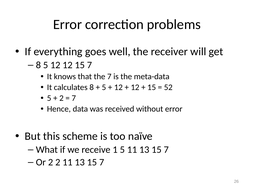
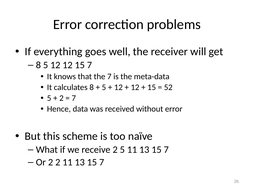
receive 1: 1 -> 2 (115, 150)
